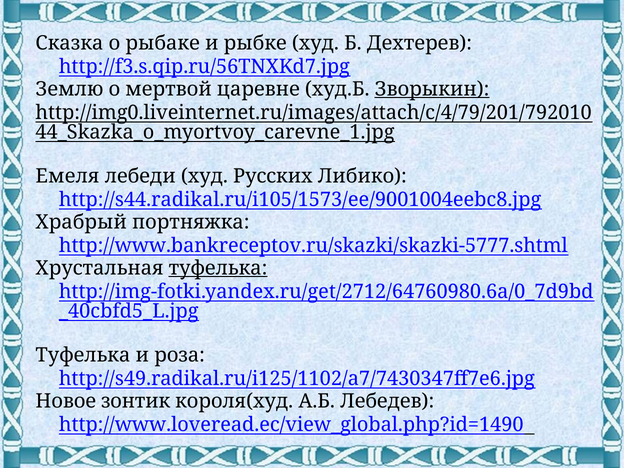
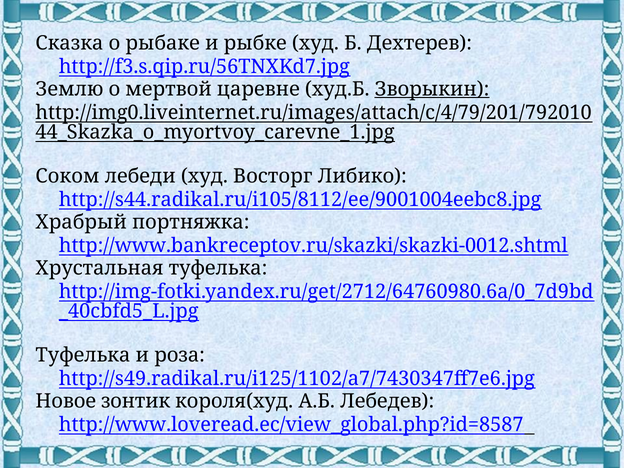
Емеля: Емеля -> Соком (68, 176)
Русских: Русских -> Восторг (273, 176)
http://s44.radikal.ru/i105/1573/ee/9001004eebc8.jpg: http://s44.radikal.ru/i105/1573/ee/9001004eebc8.jpg -> http://s44.radikal.ru/i105/8112/ee/9001004eebc8.jpg (300, 200)
http://www.bankreceptov.ru/skazki/skazki-5777.shtml: http://www.bankreceptov.ru/skazki/skazki-5777.shtml -> http://www.bankreceptov.ru/skazki/skazki-0012.shtml (313, 246)
туфелька underline: present -> none (218, 268)
http://www.loveread.ec/view_global.php?id=1490: http://www.loveread.ec/view_global.php?id=1490 -> http://www.loveread.ec/view_global.php?id=8587 (291, 425)
